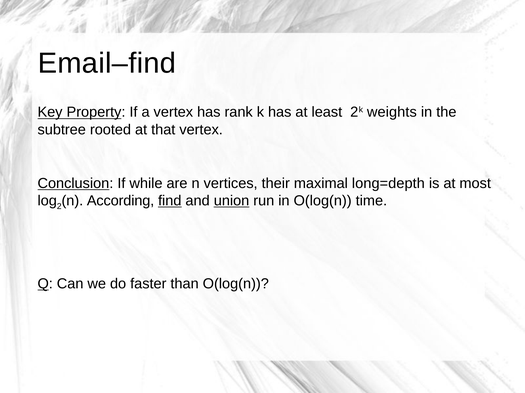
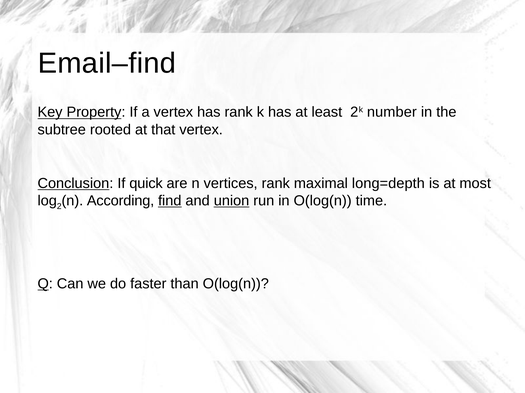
weights: weights -> number (392, 112)
while: while -> quick (146, 184)
vertices their: their -> rank (276, 184)
